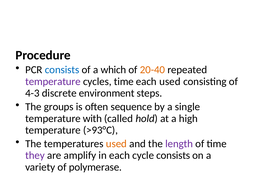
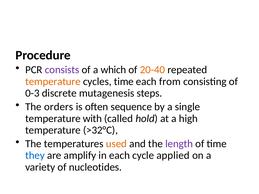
consists colour: blue -> purple (62, 70)
temperature colour: purple -> orange (53, 82)
each used: used -> from (170, 82)
4-3: 4-3 -> 0-3 (32, 93)
environment: environment -> mutagenesis (107, 93)
groups: groups -> orders (59, 107)
>93°C: >93°C -> >32°C (100, 130)
they colour: purple -> blue (35, 156)
cycle consists: consists -> applied (173, 156)
polymerase: polymerase -> nucleotides (95, 167)
